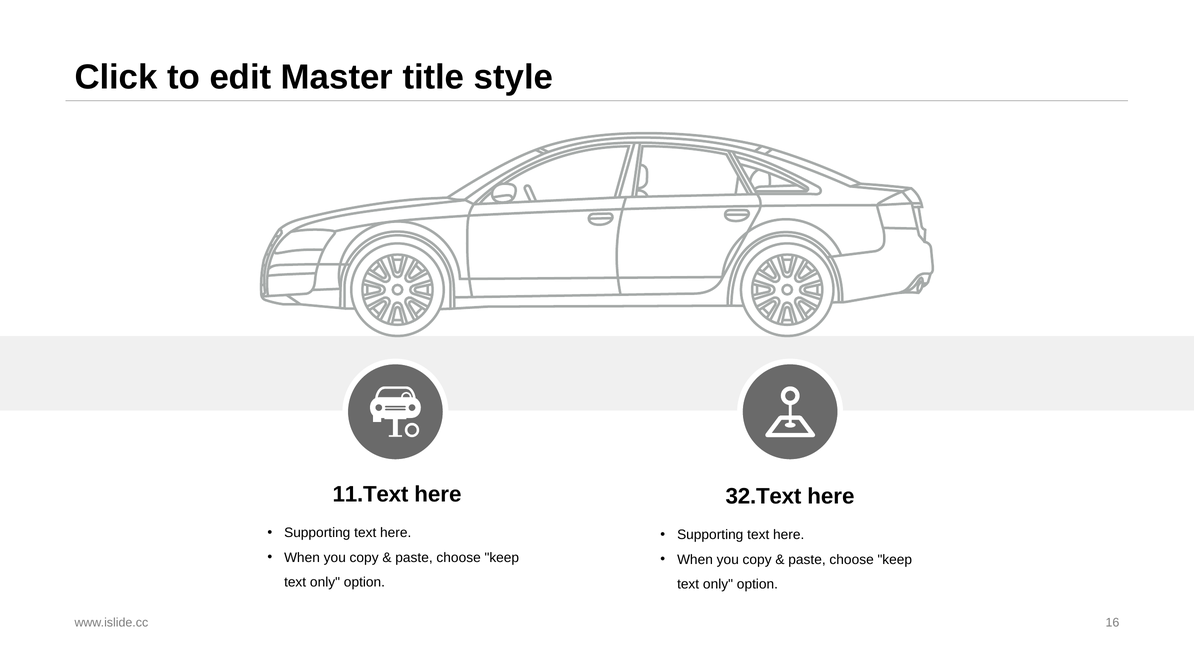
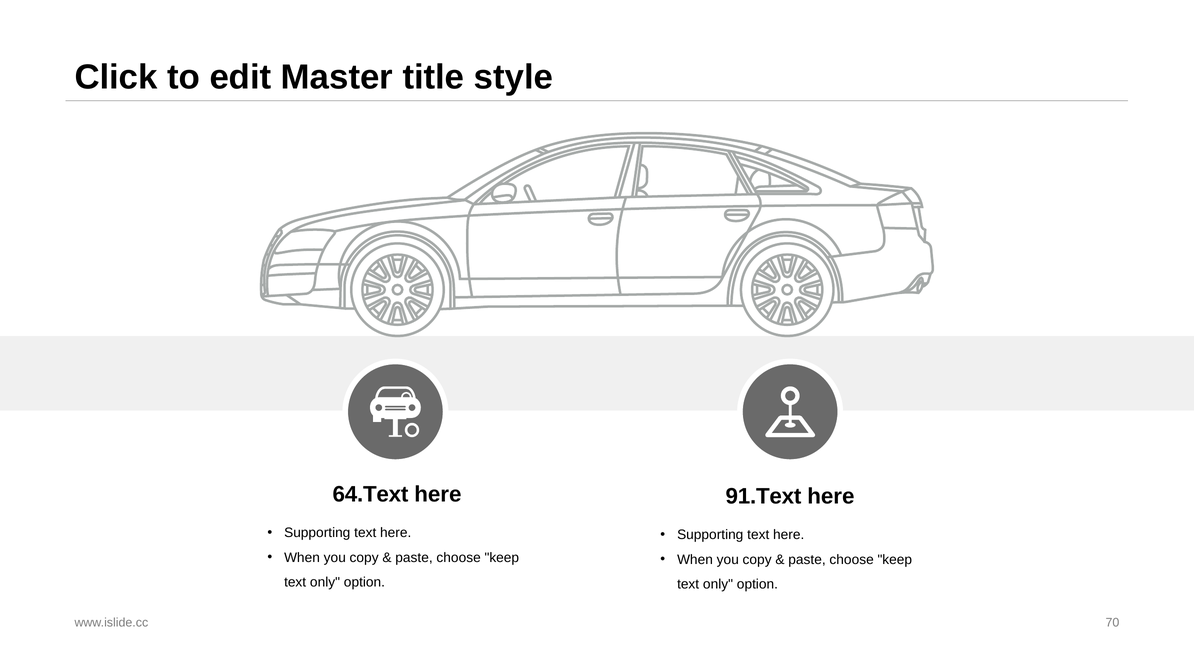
11.Text: 11.Text -> 64.Text (370, 494)
32.Text: 32.Text -> 91.Text (763, 496)
16: 16 -> 70 (1112, 622)
